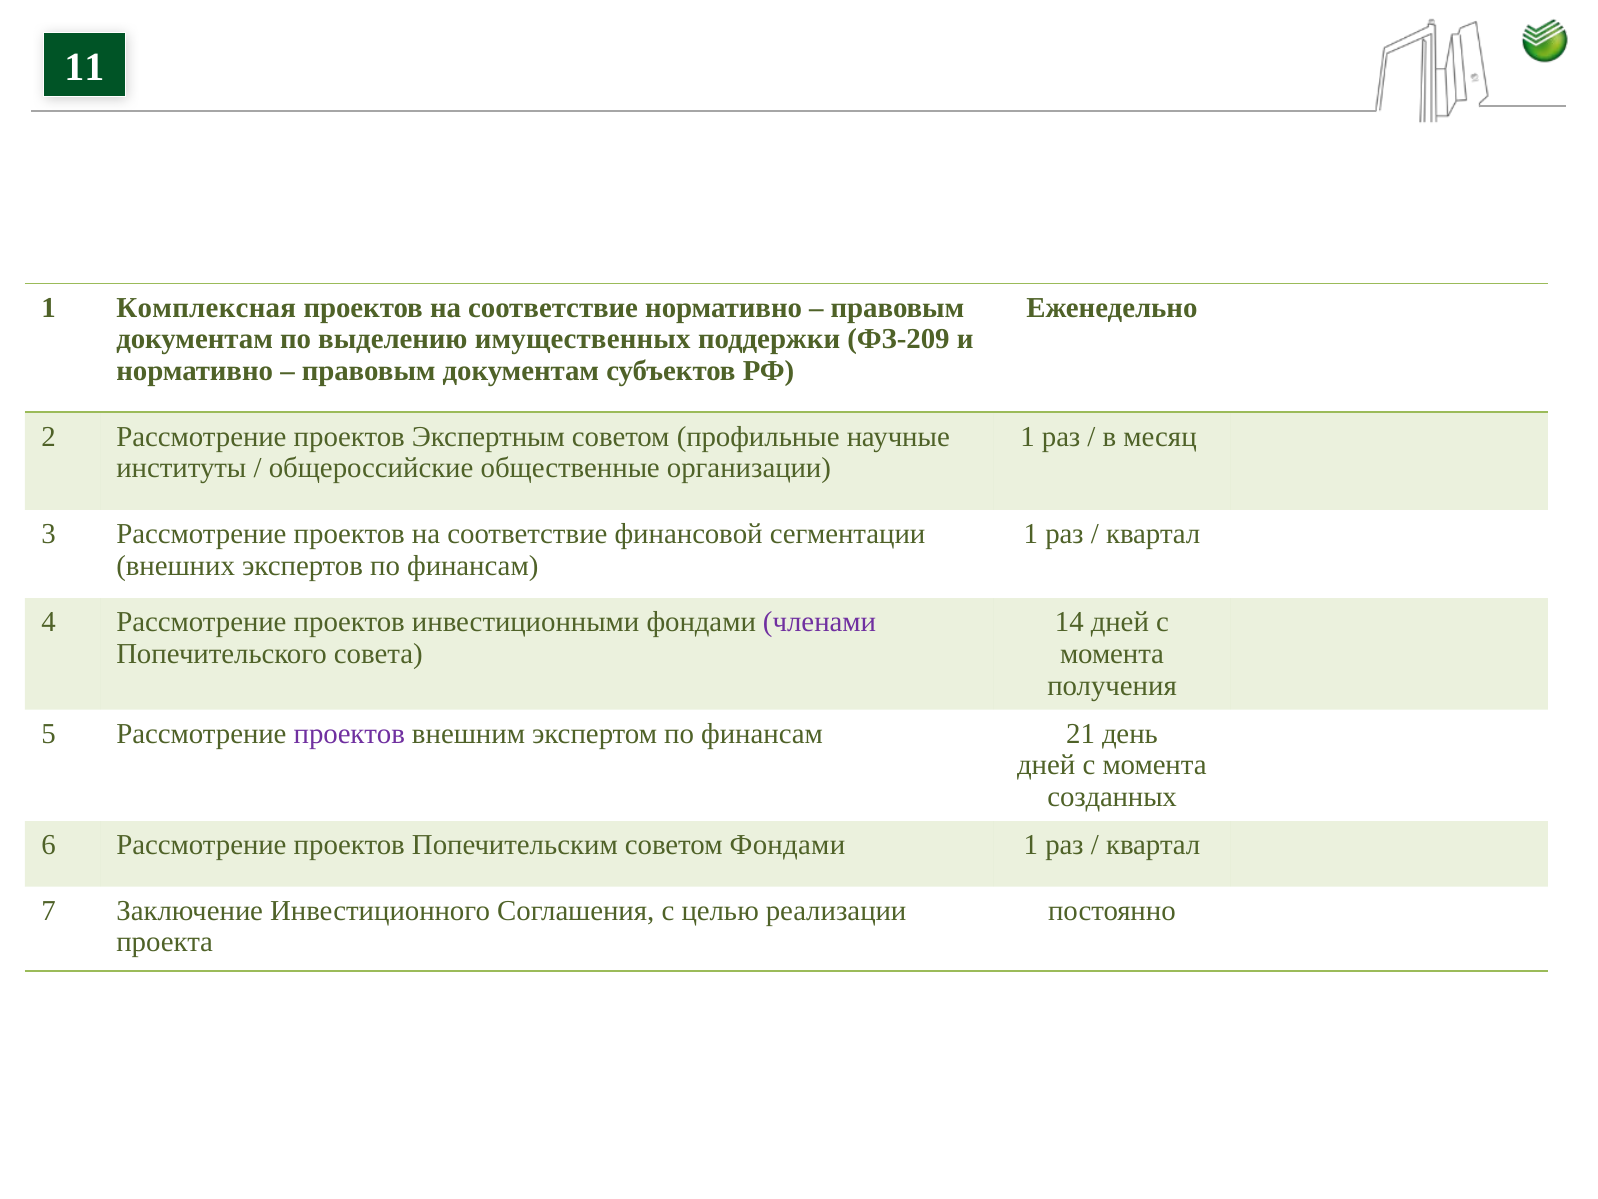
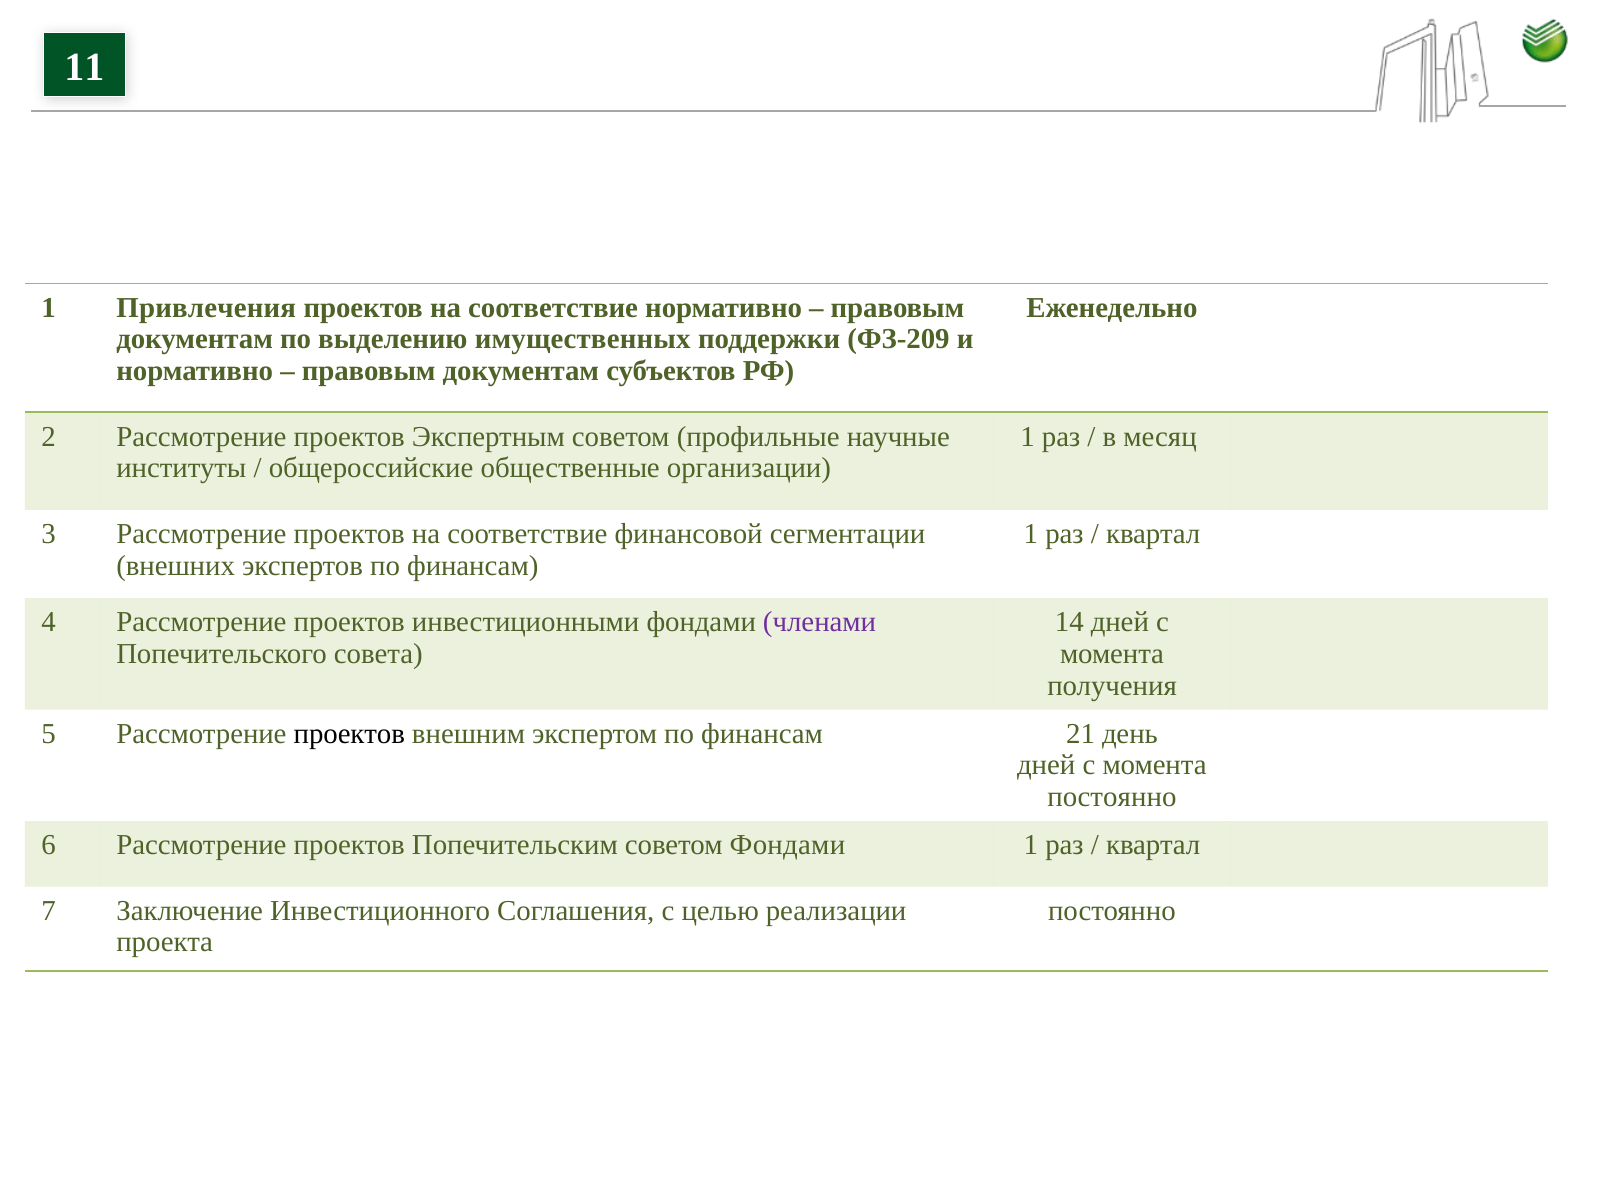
Комплексная: Комплексная -> Привлечения (206, 307)
проектов colour: purple -> black (349, 733)
созданных: созданных -> постоянно (1112, 797)
